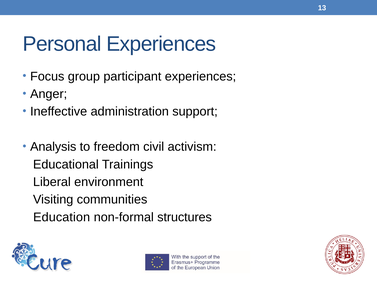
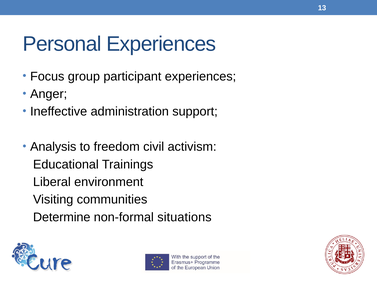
Education: Education -> Determine (62, 217)
structures: structures -> situations (184, 217)
